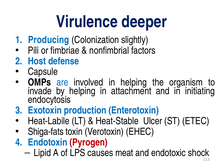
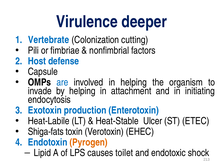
Producing: Producing -> Vertebrate (49, 40)
slightly: slightly -> cutting (135, 40)
Pyrogen colour: red -> orange (89, 142)
meat: meat -> toilet (124, 153)
